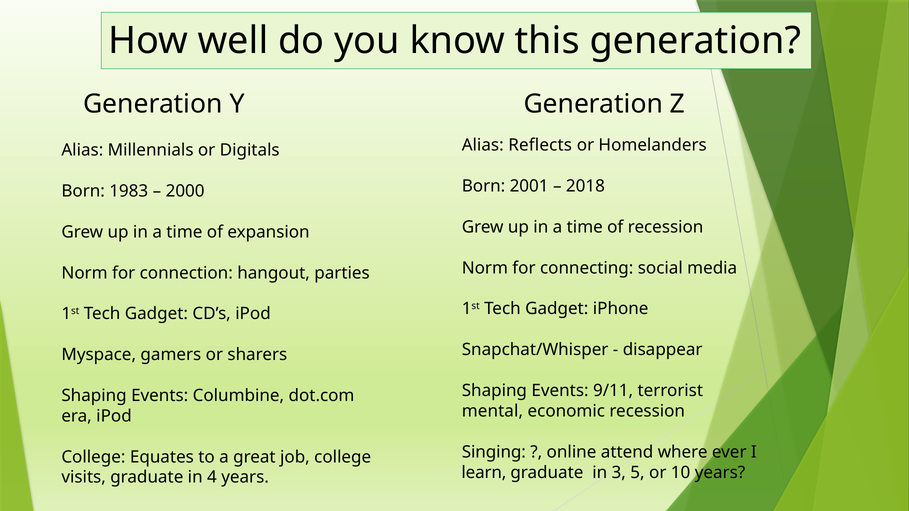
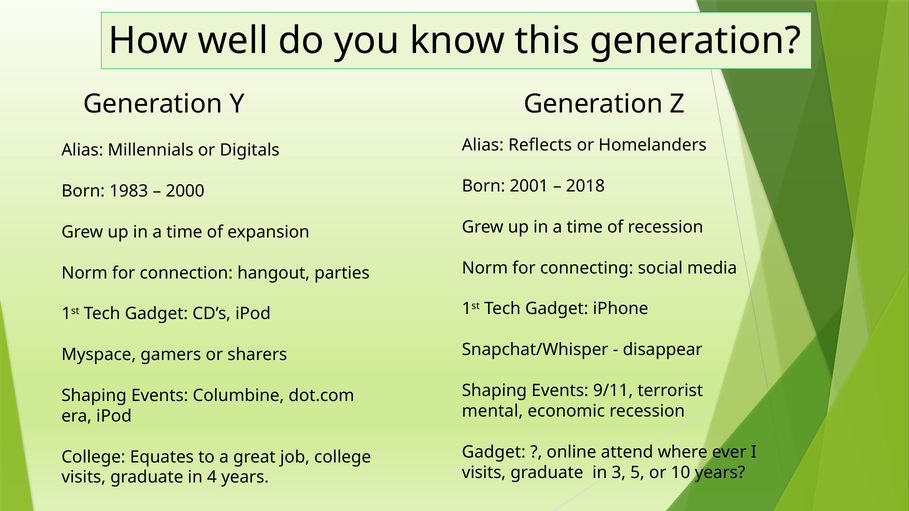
Singing: Singing -> Gadget (494, 452)
learn: learn -> visits (484, 473)
